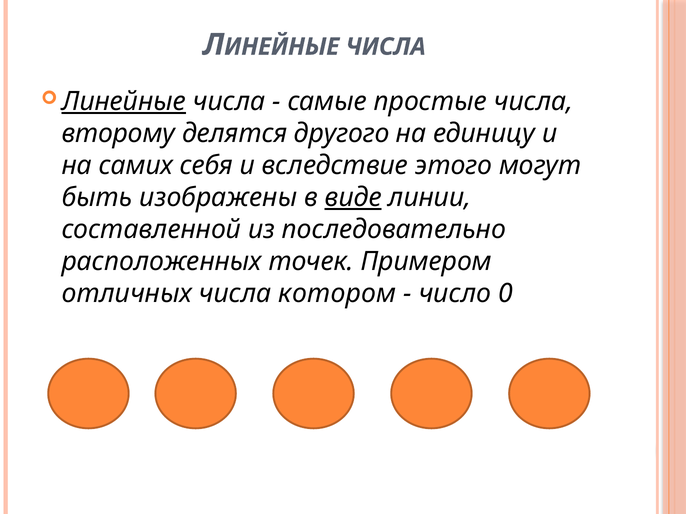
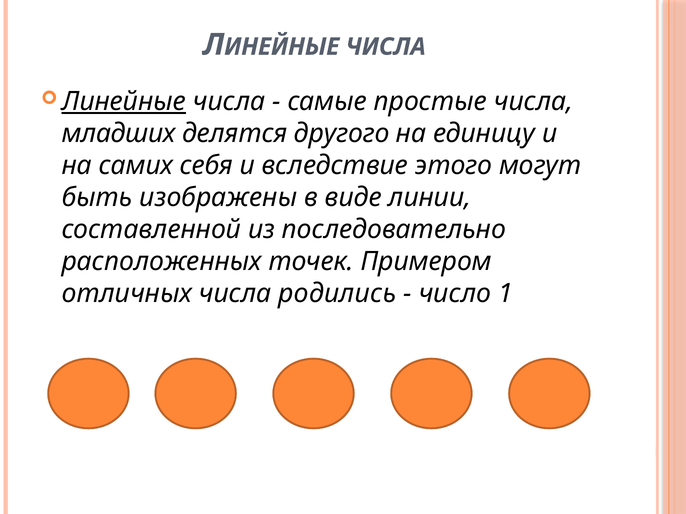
второму: второму -> младших (119, 134)
виде underline: present -> none (353, 198)
котором: котором -> родились (337, 294)
0: 0 -> 1 (505, 294)
